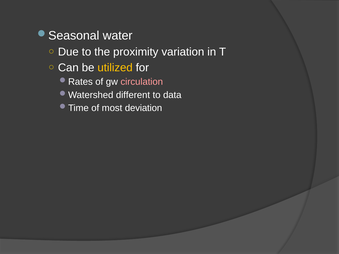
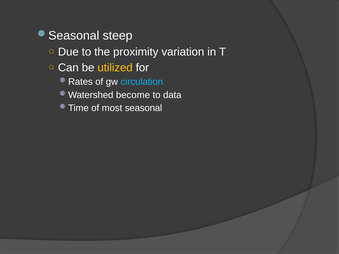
water: water -> steep (118, 36)
circulation colour: pink -> light blue (142, 82)
different: different -> become (133, 95)
deviation: deviation -> seasonal (144, 108)
